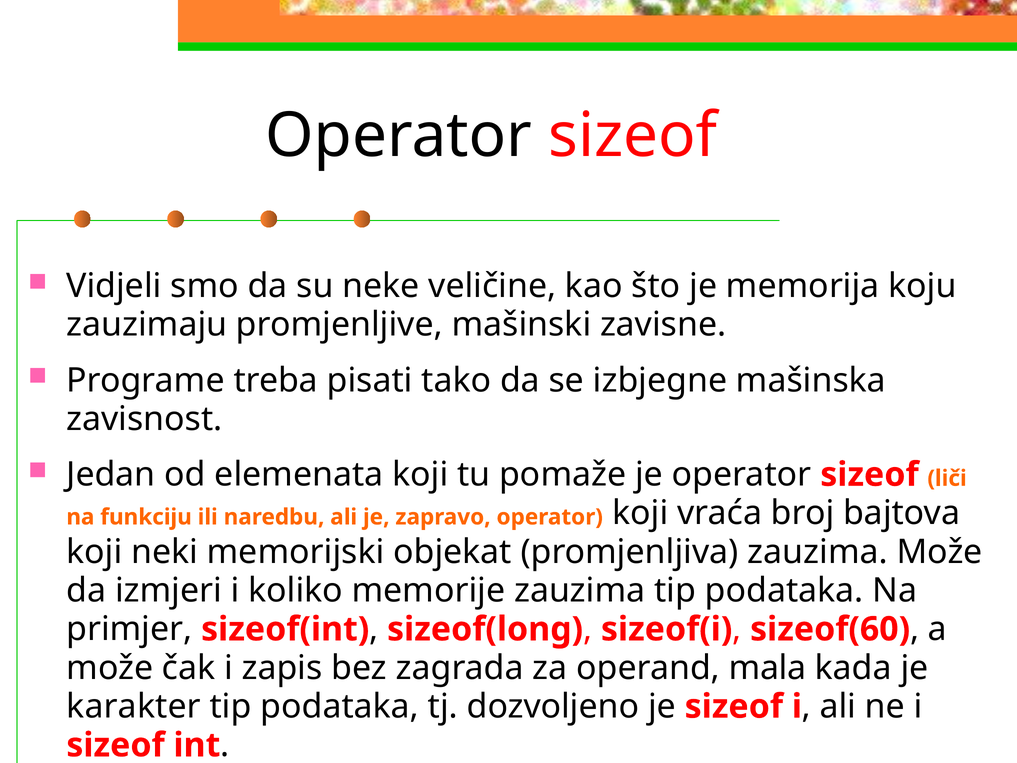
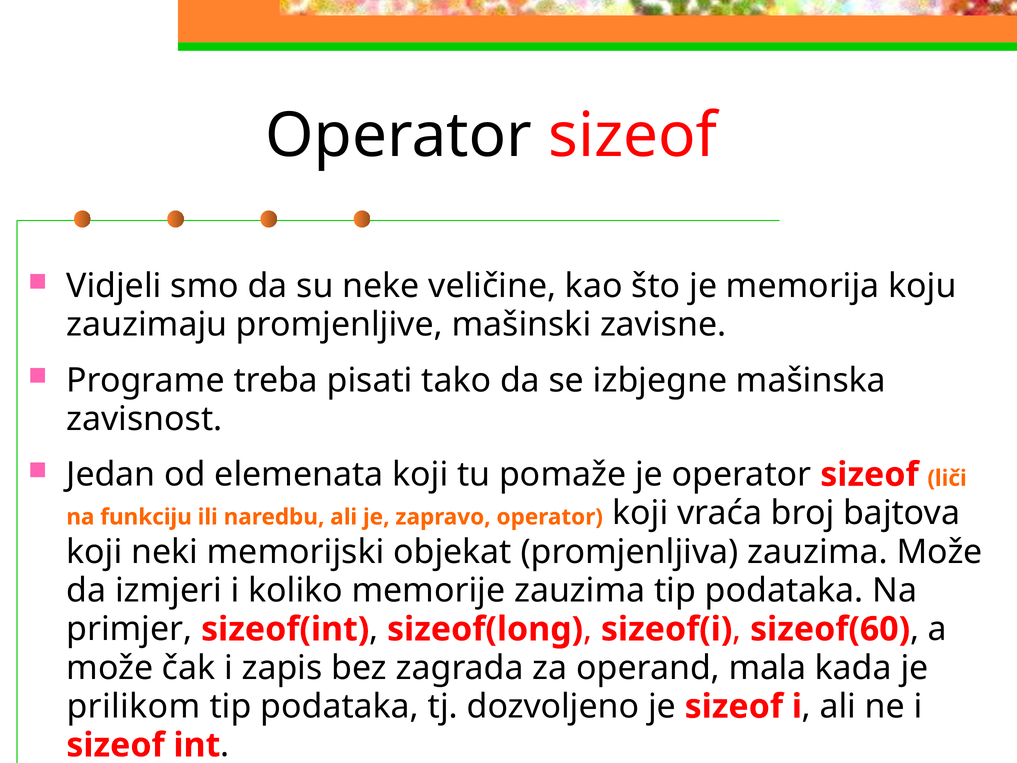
karakter: karakter -> prilikom (133, 706)
